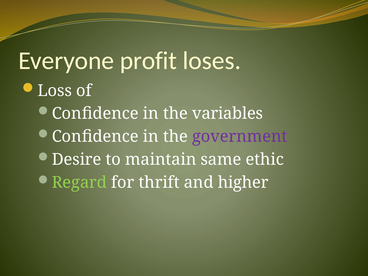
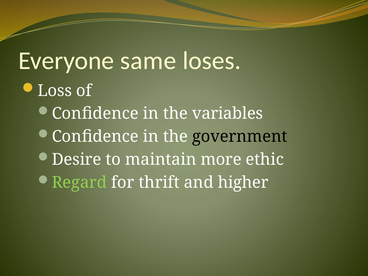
profit: profit -> same (148, 61)
government colour: purple -> black (240, 137)
same: same -> more (221, 159)
